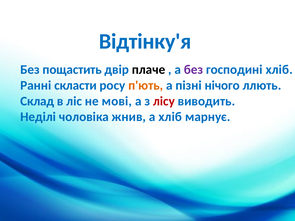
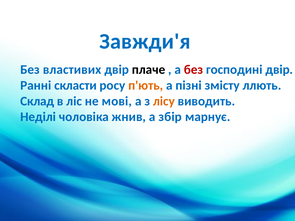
Відтінку'я: Відтінку'я -> Завжди'я (145, 41)
пощастить: пощастить -> властивих (72, 70)
без colour: purple -> red (194, 70)
господині хліб: хліб -> двір (279, 70)
нічого: нічого -> змісту (222, 85)
лісу colour: red -> orange (164, 101)
а хліб: хліб -> збір (170, 117)
